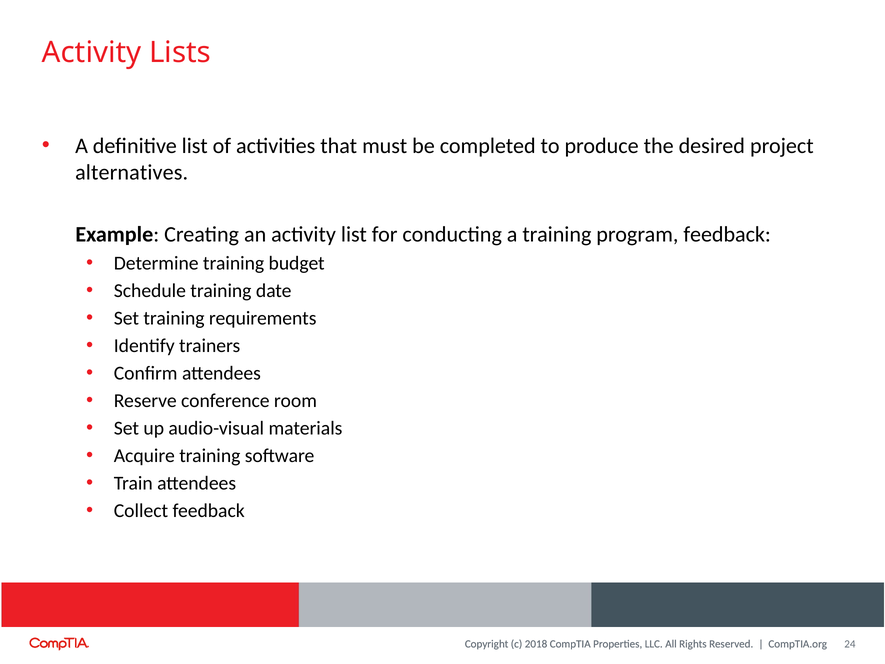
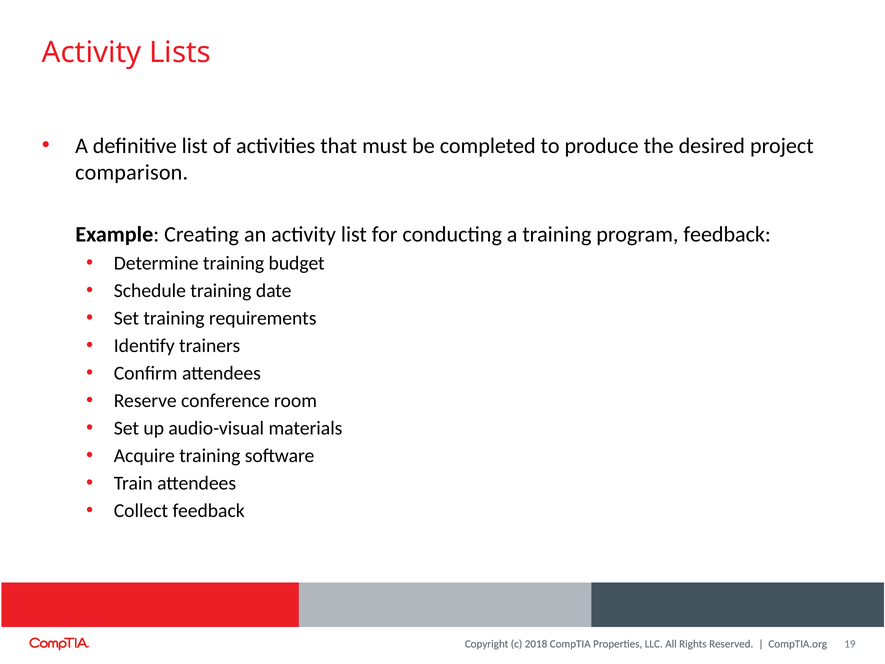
alternatives: alternatives -> comparison (132, 172)
24: 24 -> 19 (850, 644)
